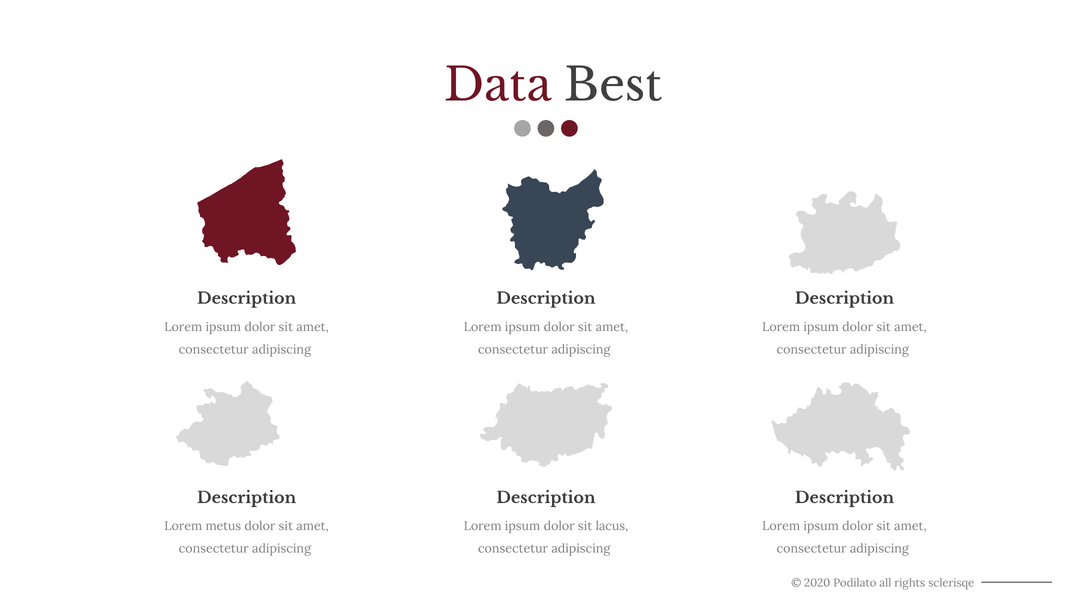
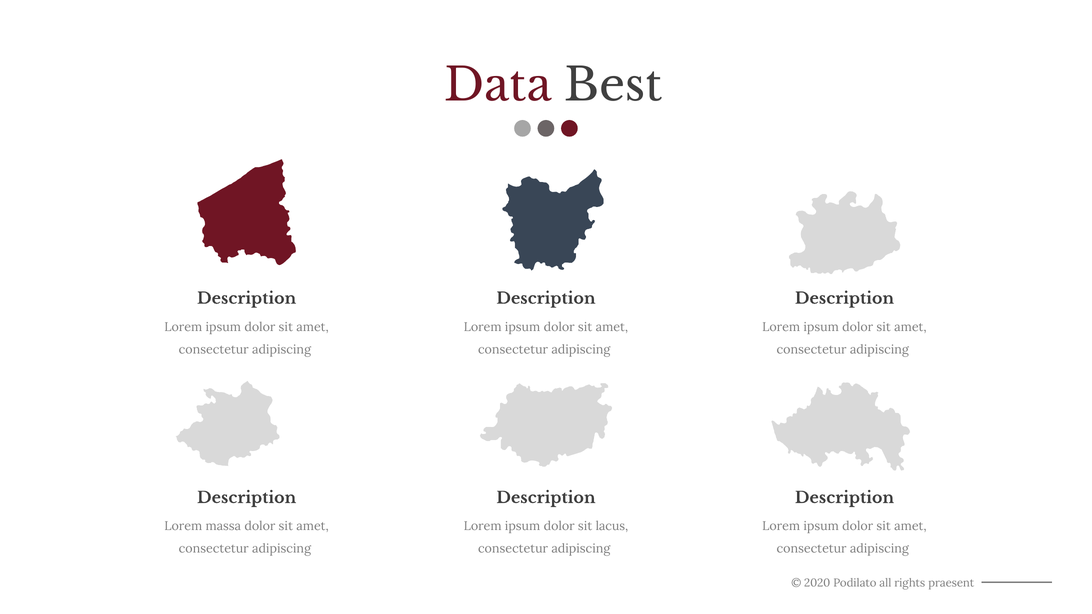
metus: metus -> massa (223, 526)
sclerisqe: sclerisqe -> praesent (951, 583)
